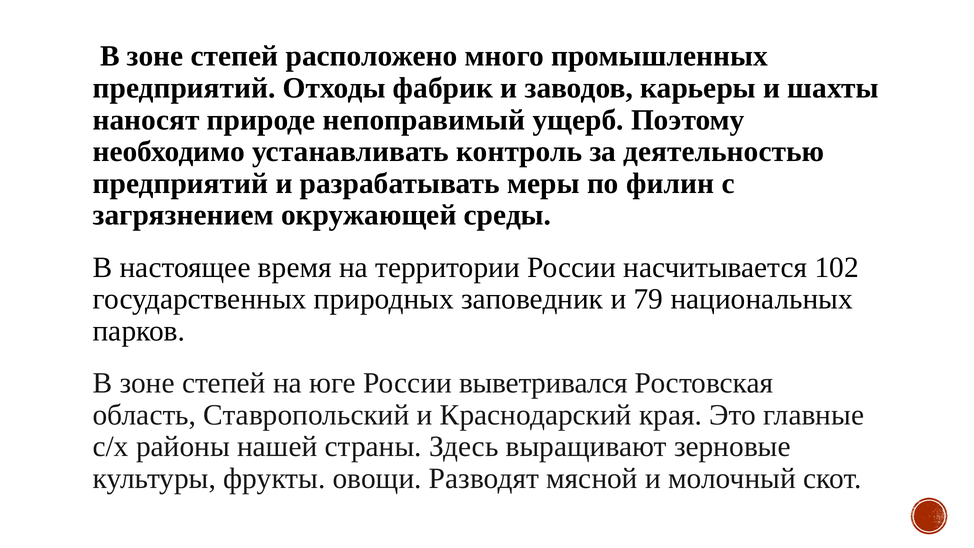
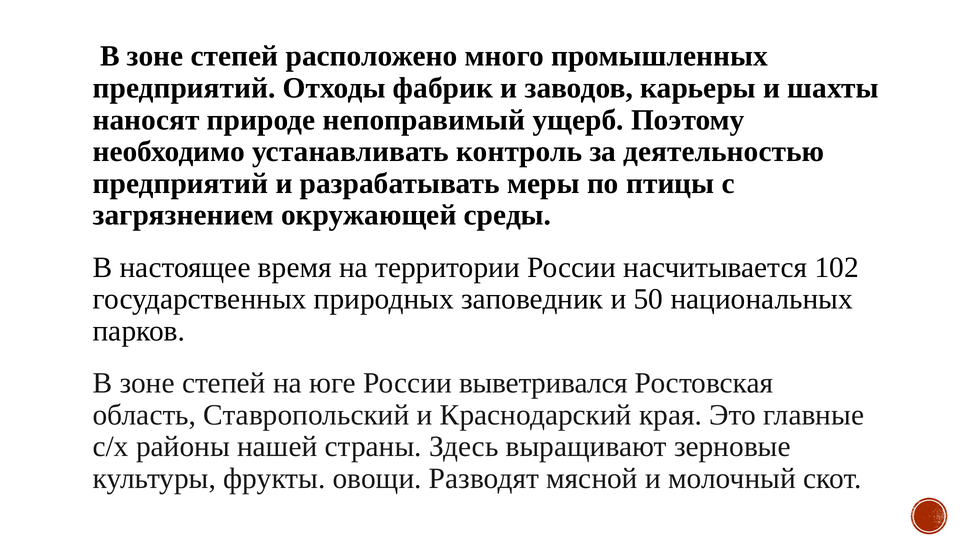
филин: филин -> птицы (670, 183)
79: 79 -> 50 (648, 299)
